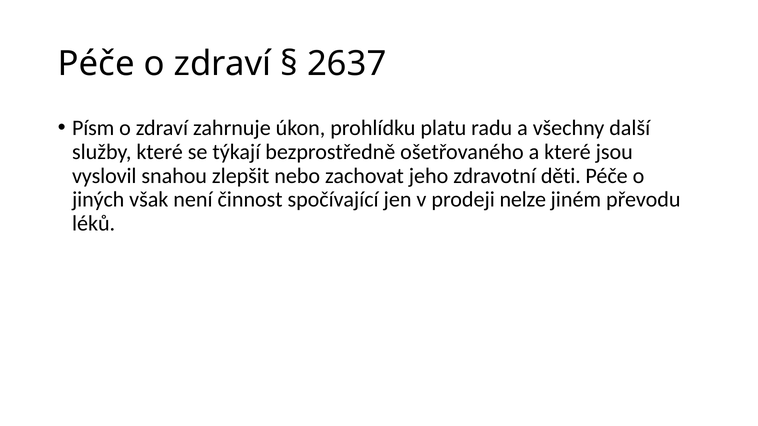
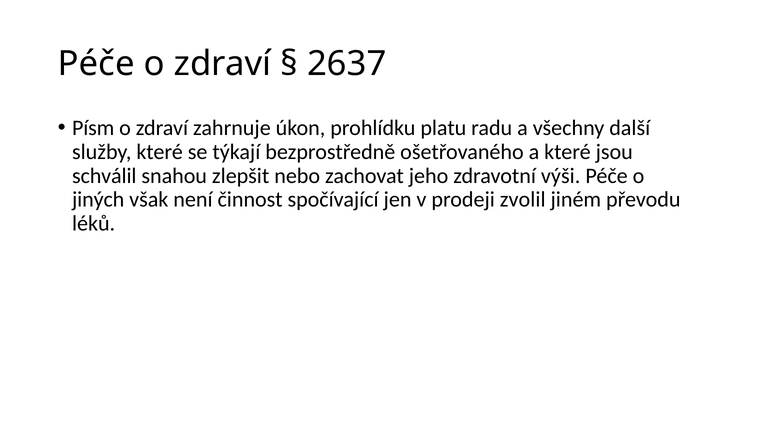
vyslovil: vyslovil -> schválil (104, 176)
děti: děti -> výši (561, 176)
nelze: nelze -> zvolil (523, 200)
